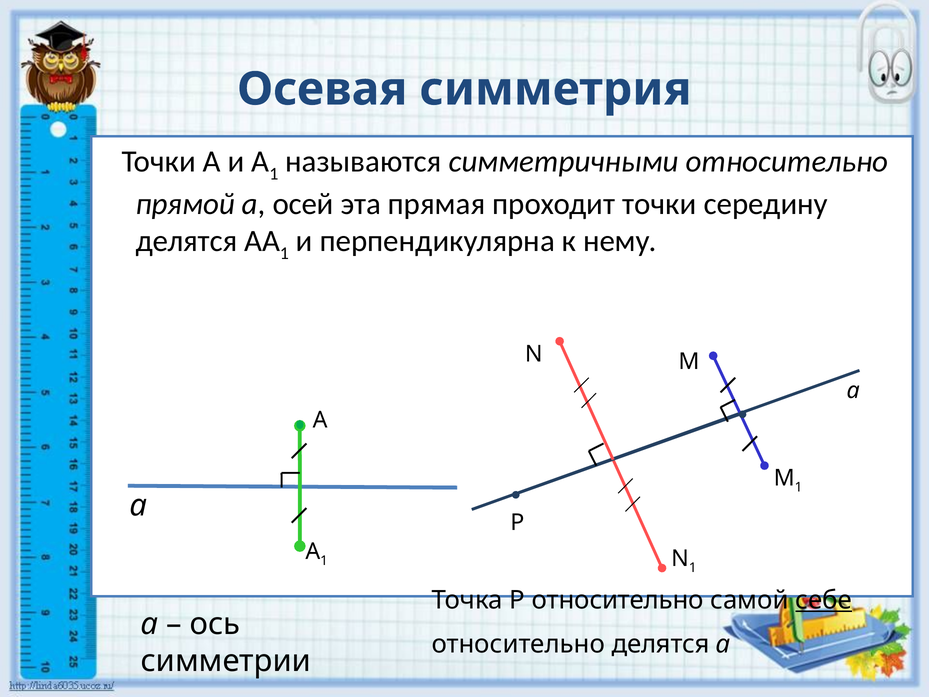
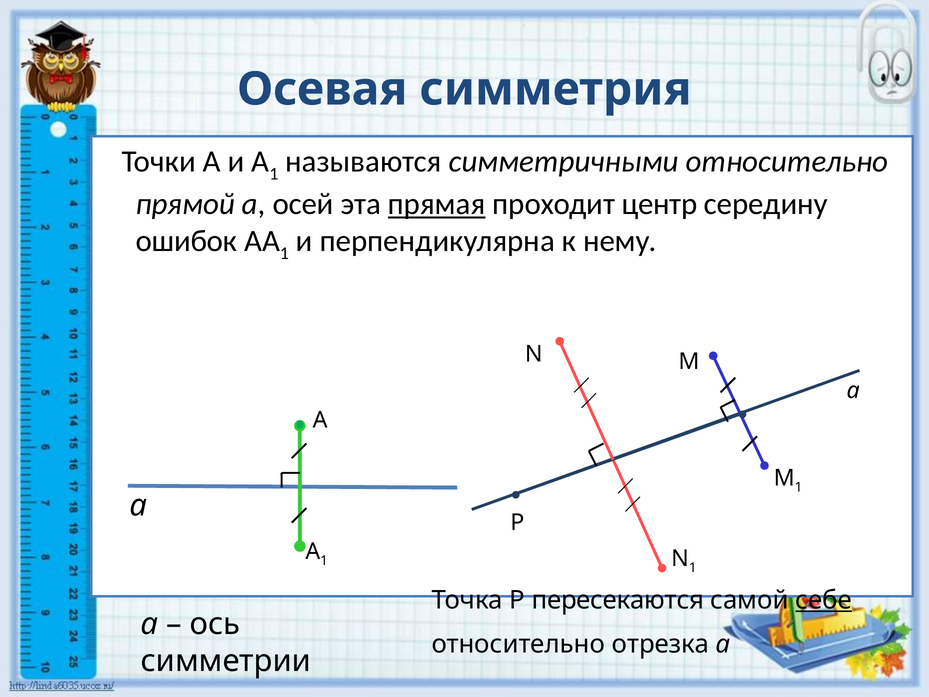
прямая underline: none -> present (437, 204)
проходит точки: точки -> центр (660, 204)
делятся: делятся -> ошибок (186, 241)
Р относительно: относительно -> пересекаются (618, 600)
относительно делятся: делятся -> отрезка (661, 644)
